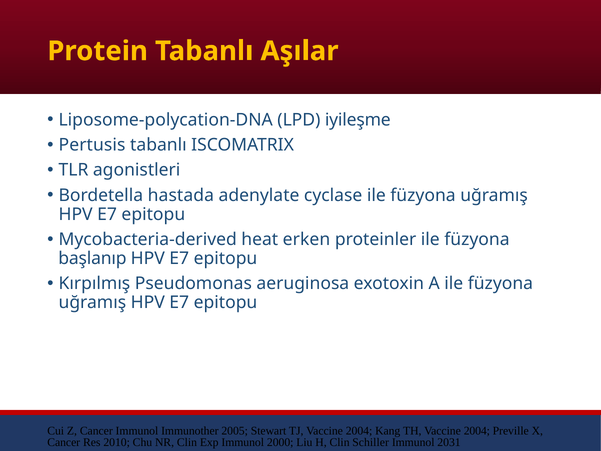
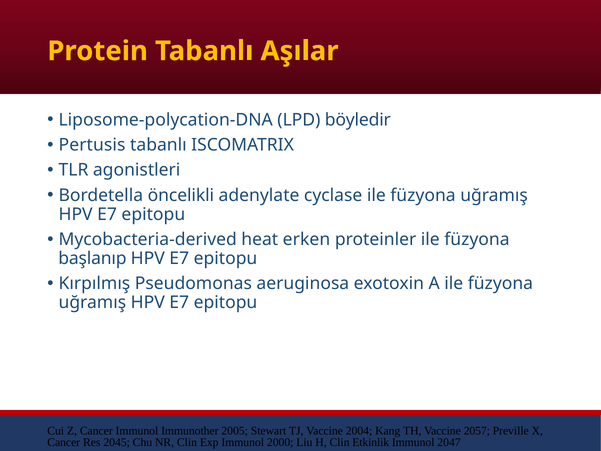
iyileşme: iyileşme -> böyledir (358, 120)
hastada: hastada -> öncelikli (181, 195)
TH Vaccine 2004: 2004 -> 2057 (477, 431)
2010: 2010 -> 2045 (117, 442)
Schiller: Schiller -> Etkinlik (371, 442)
2031: 2031 -> 2047 (449, 442)
